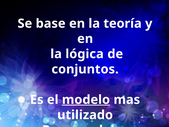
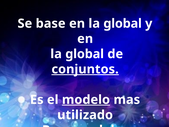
teoría: teoría -> global (123, 23)
lógica: lógica -> global (85, 54)
conjuntos underline: none -> present (85, 69)
